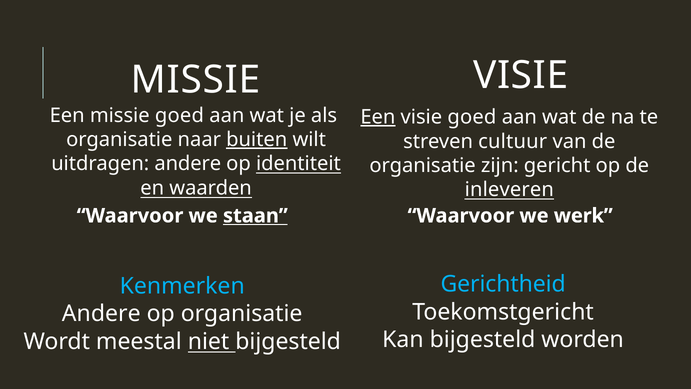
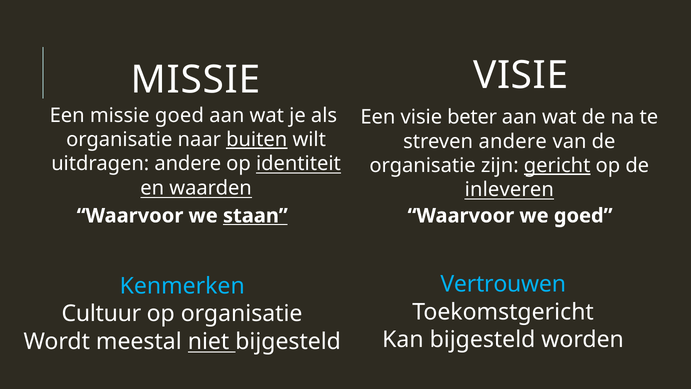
Een underline: present -> none (378, 117)
visie goed: goed -> beter (472, 117)
streven cultuur: cultuur -> andere (513, 141)
gericht underline: none -> present (557, 165)
we werk: werk -> goed (583, 216)
Gerichtheid: Gerichtheid -> Vertrouwen (503, 284)
Andere: Andere -> Cultuur (101, 314)
